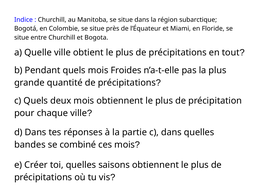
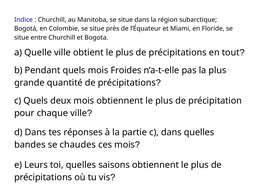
combiné: combiné -> chaudes (78, 144)
Créer: Créer -> Leurs (36, 164)
